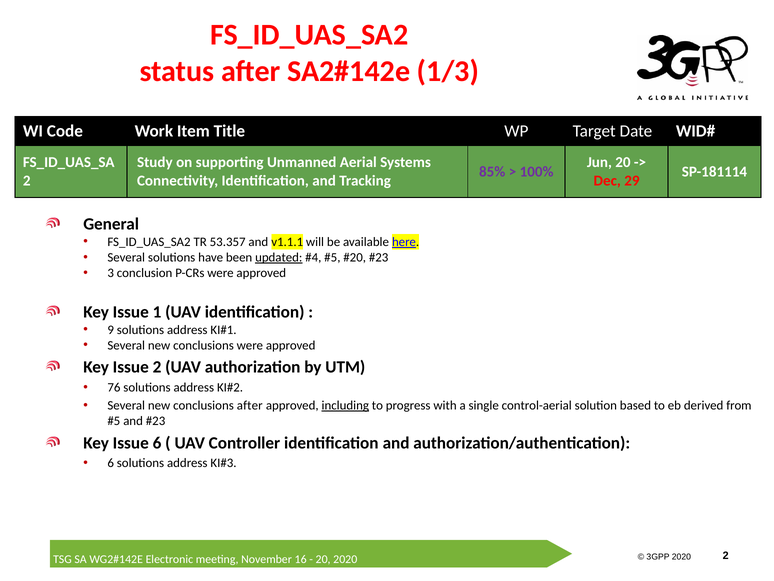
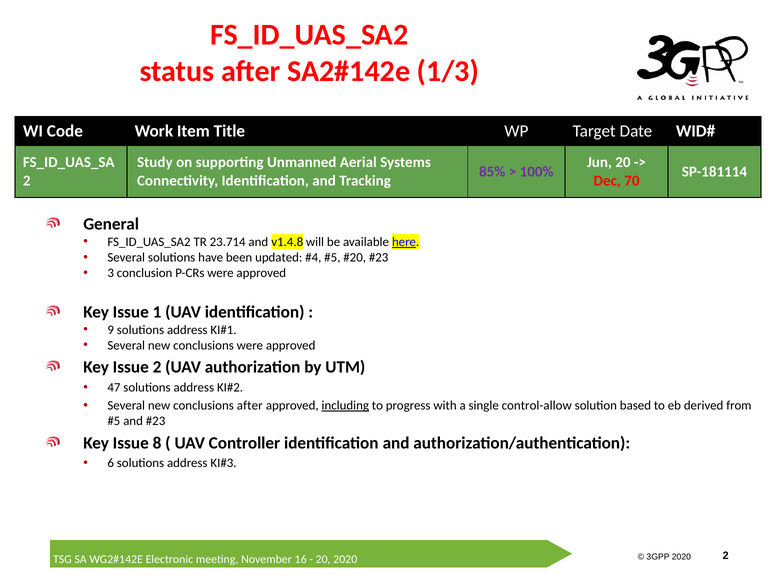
29: 29 -> 70 (632, 181)
53.357: 53.357 -> 23.714 (228, 242)
v1.1.1: v1.1.1 -> v1.4.8 (287, 242)
updated underline: present -> none (279, 257)
76: 76 -> 47 (114, 387)
control-aerial: control-aerial -> control-allow (537, 405)
Issue 6: 6 -> 8 (157, 442)
